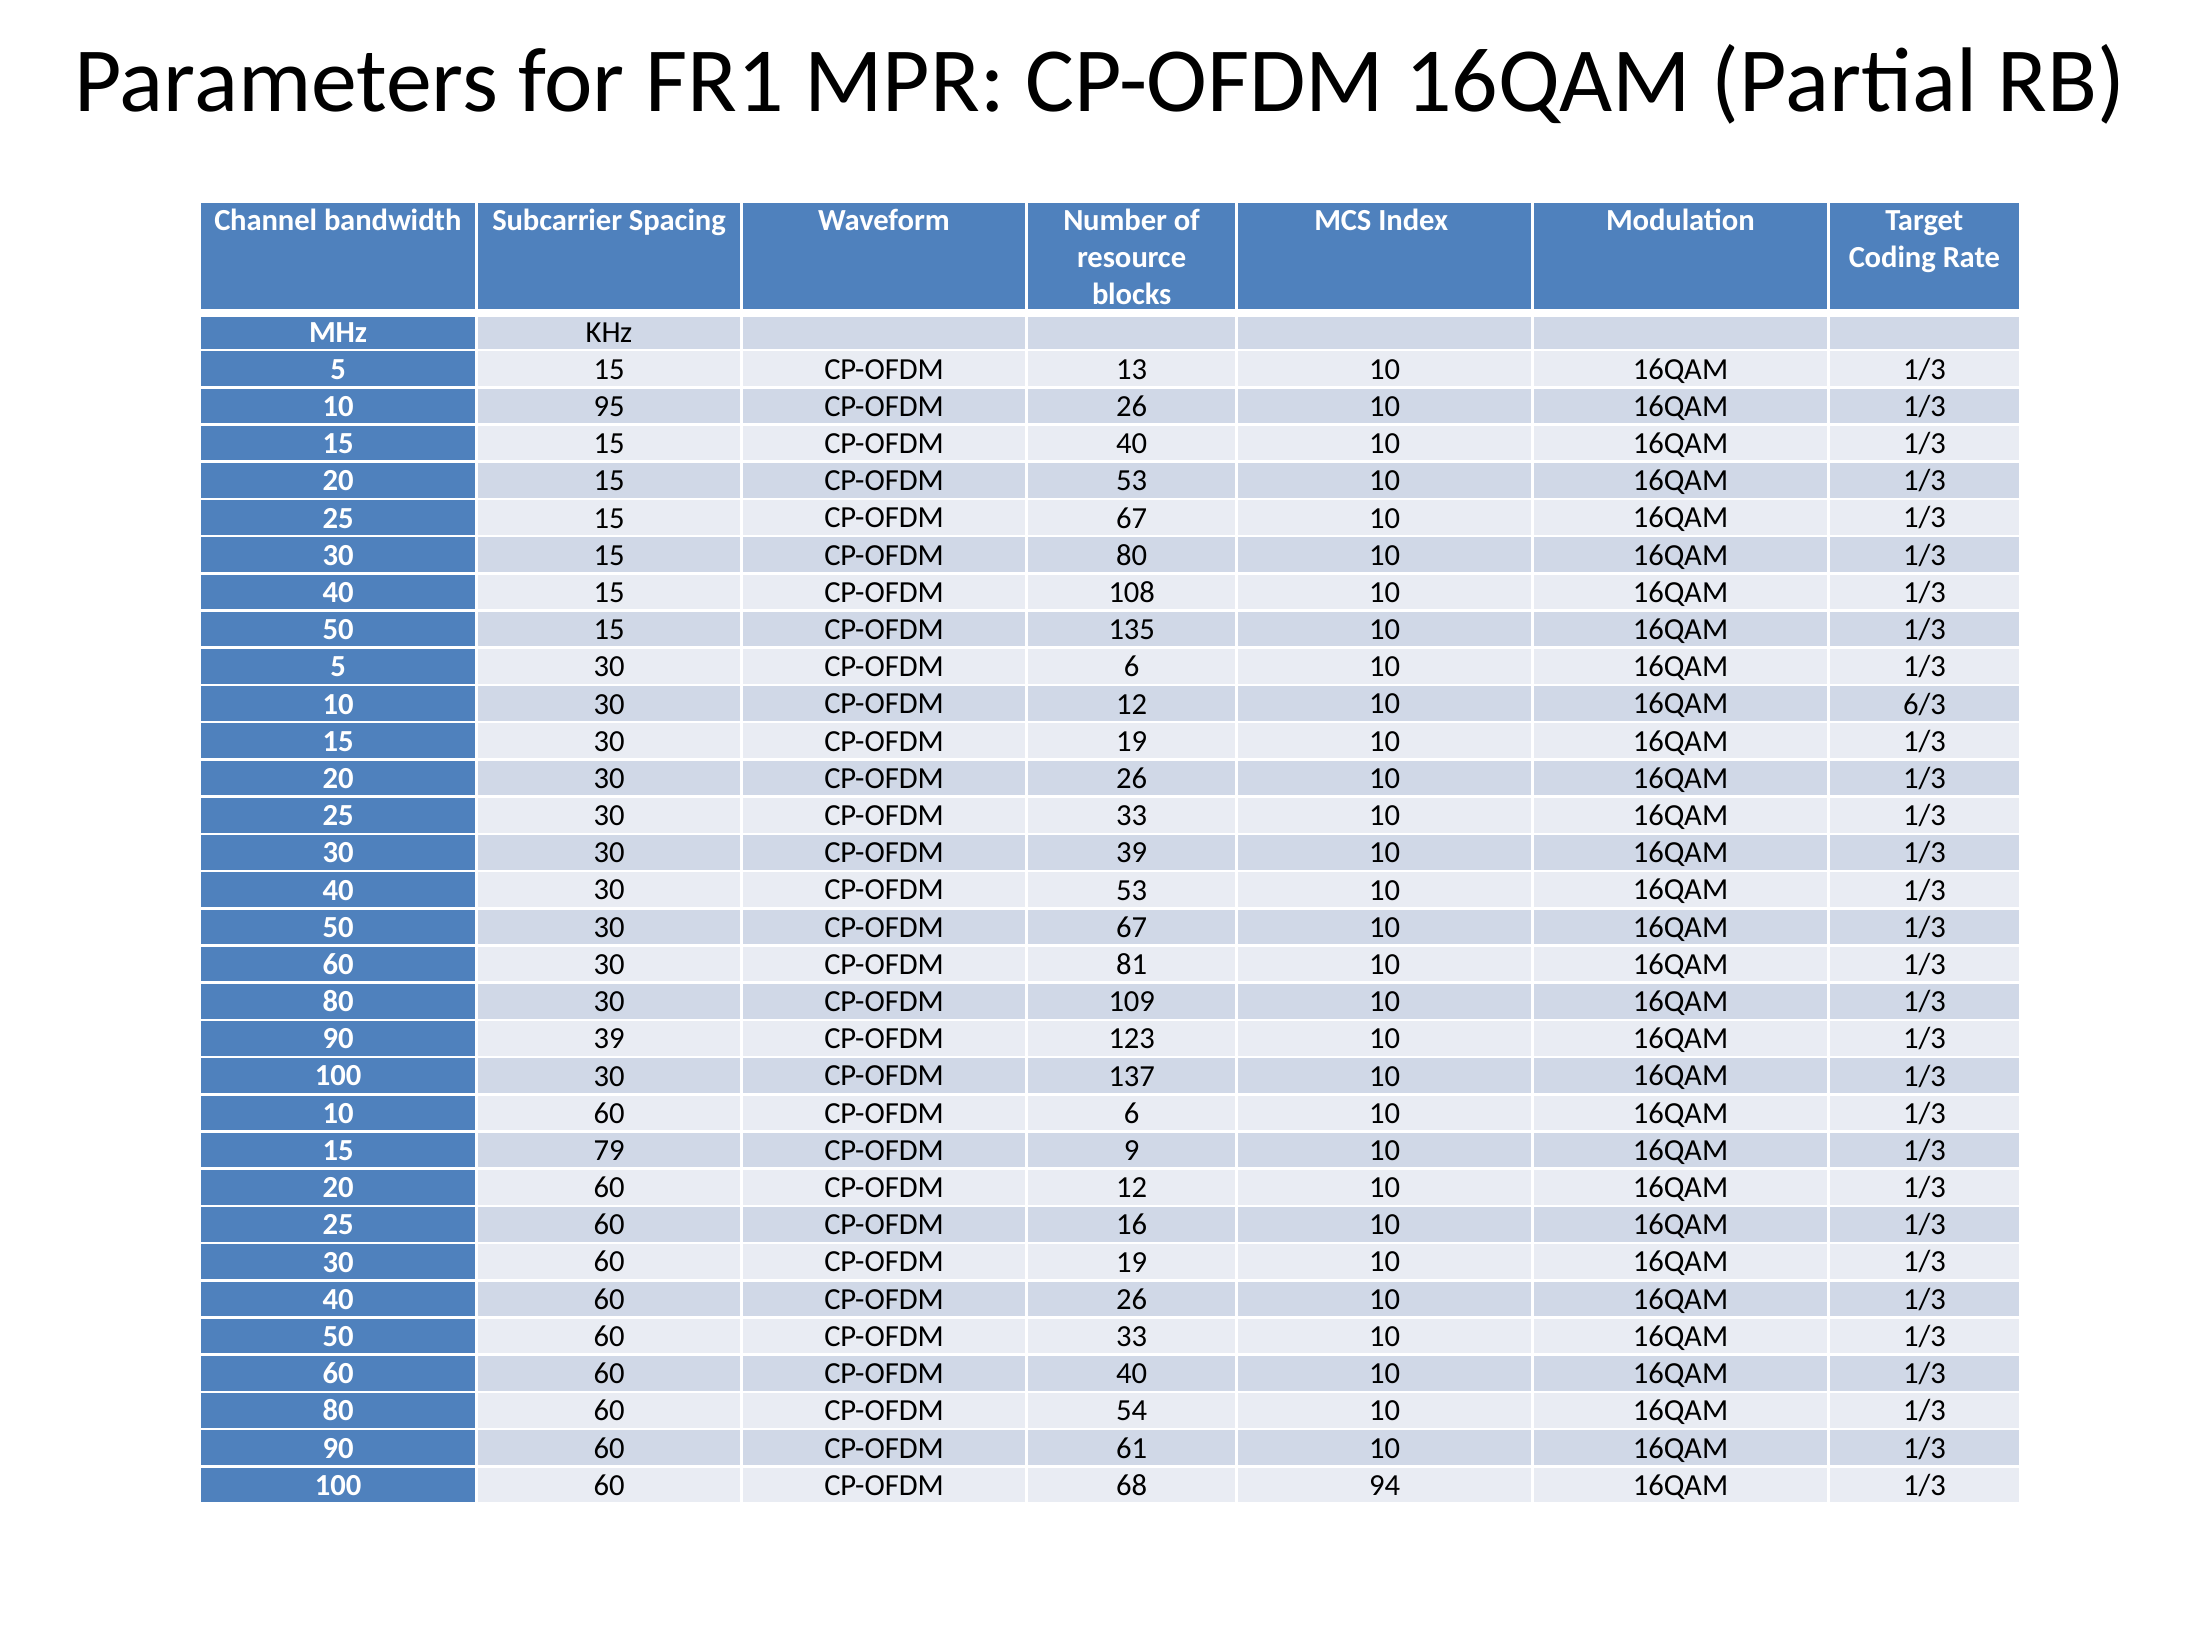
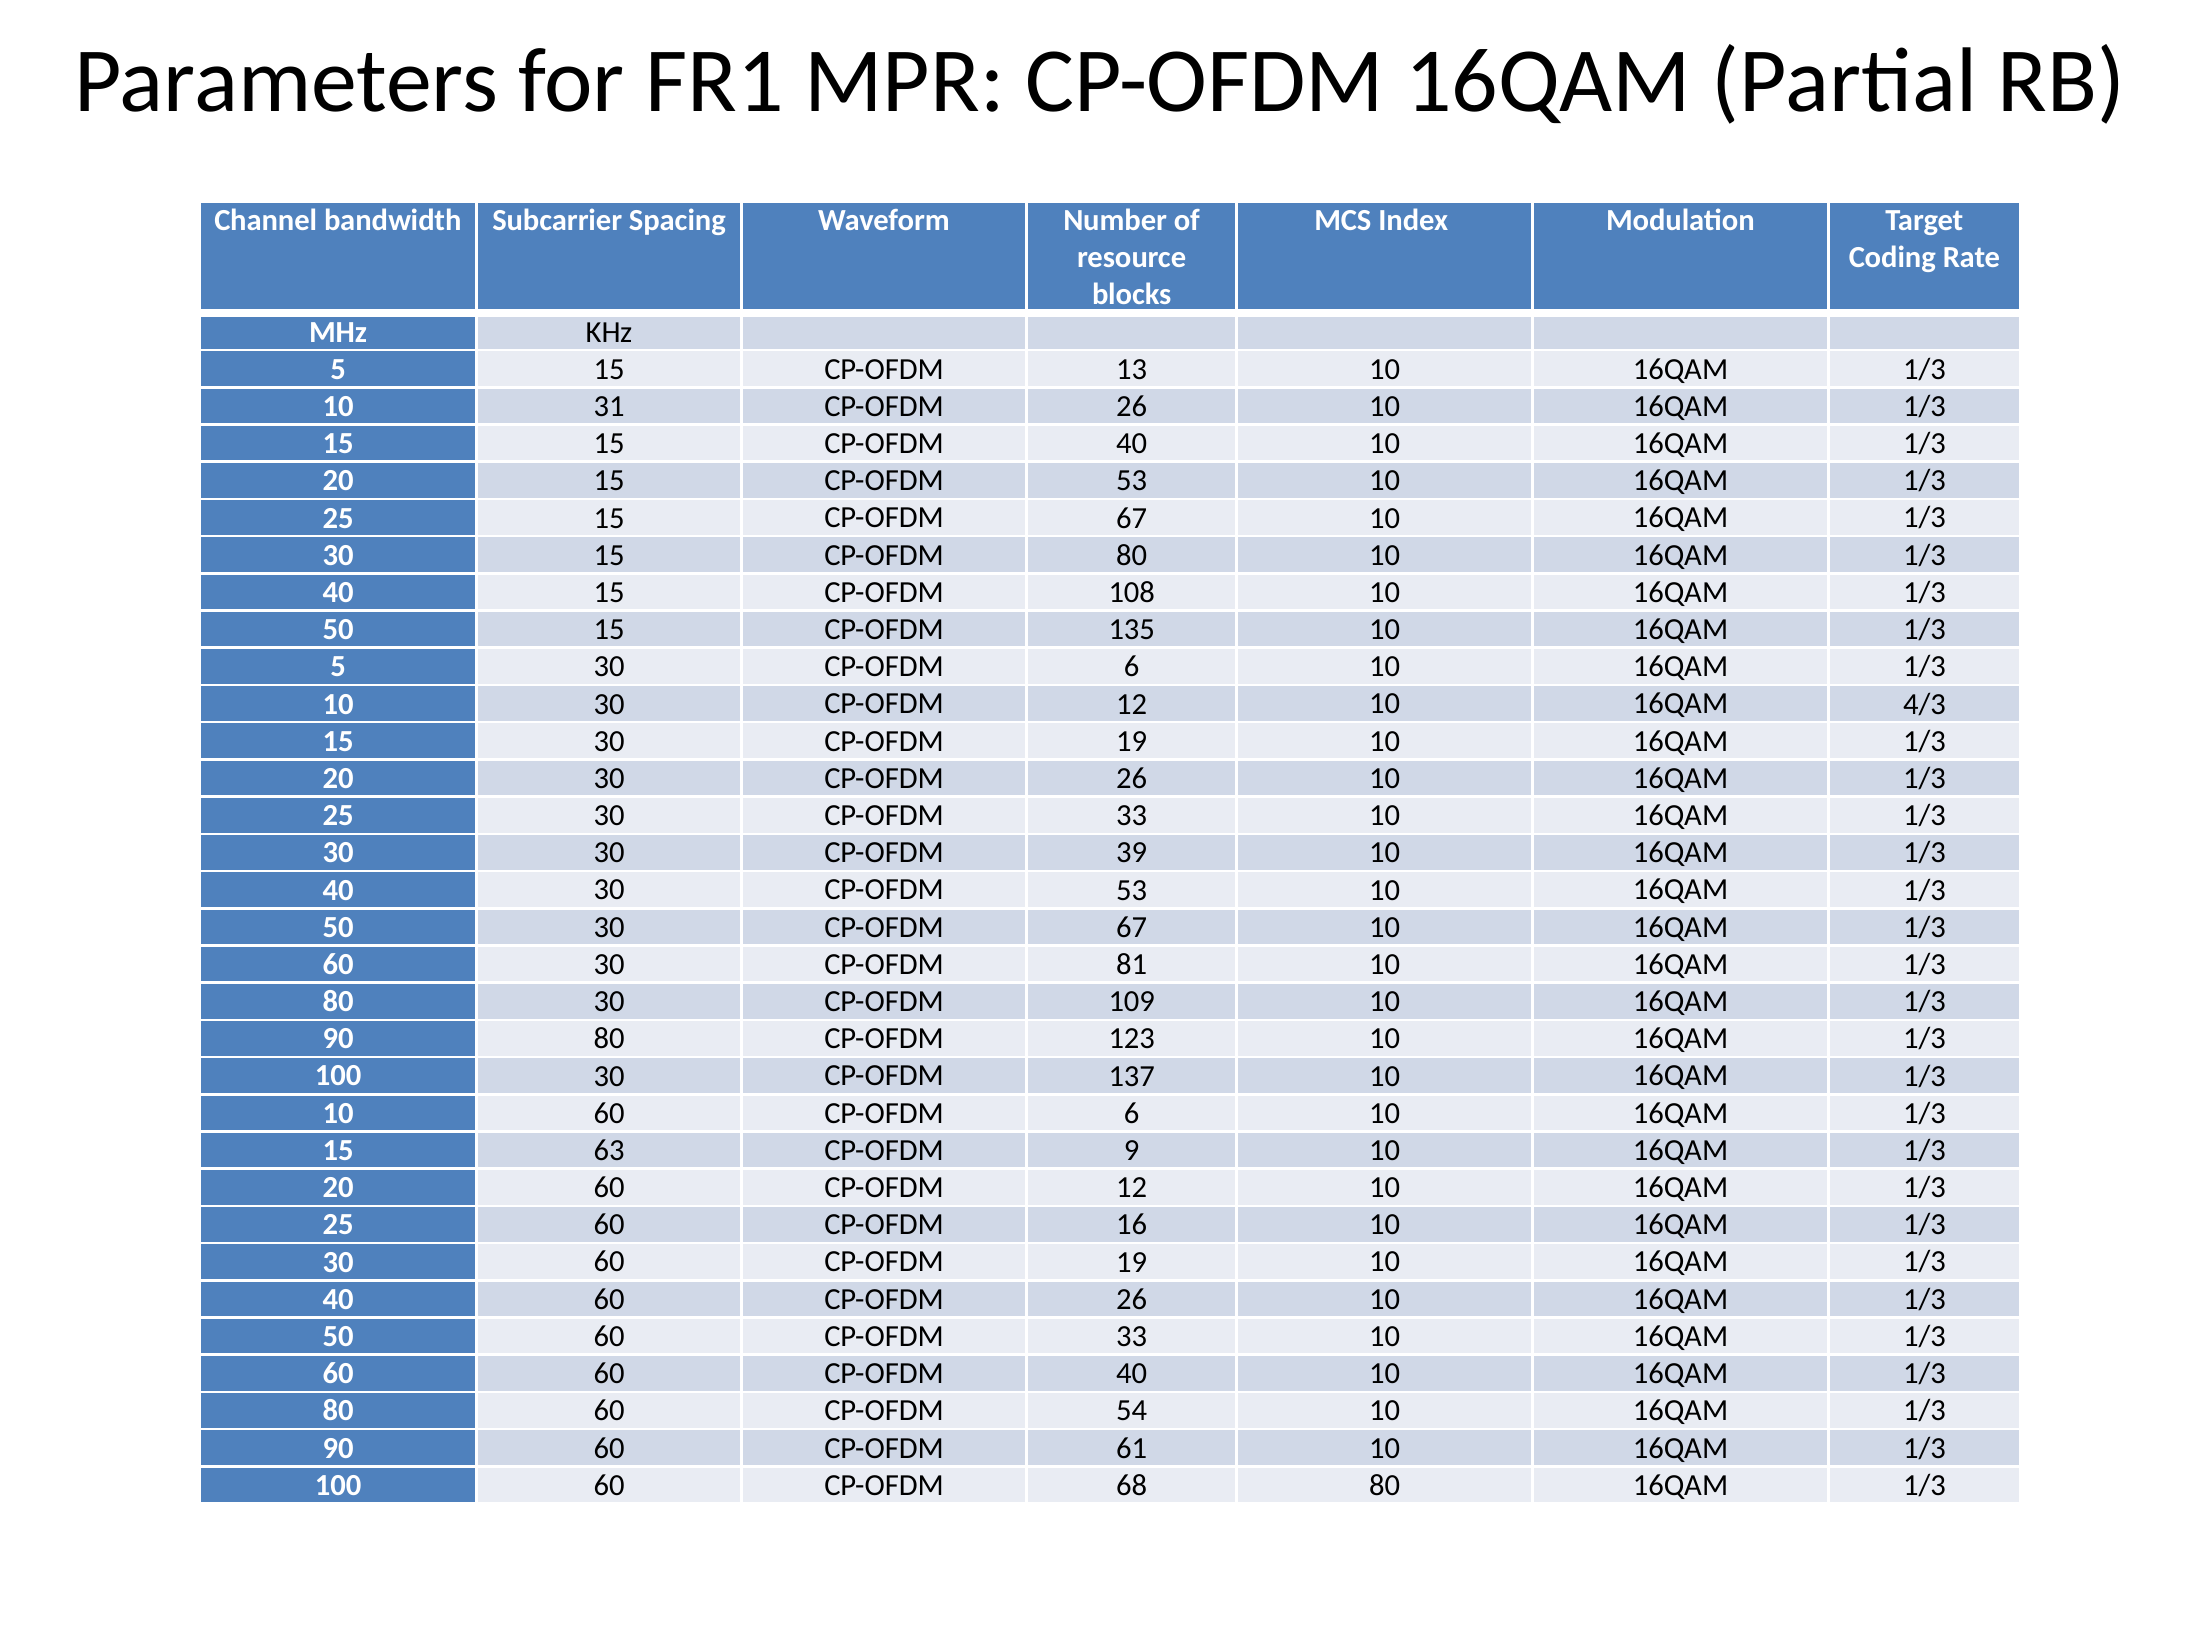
95: 95 -> 31 (609, 406)
6/3: 6/3 -> 4/3 (1924, 704)
90 39: 39 -> 80 (609, 1039)
79: 79 -> 63 (609, 1150)
68 94: 94 -> 80 (1385, 1485)
